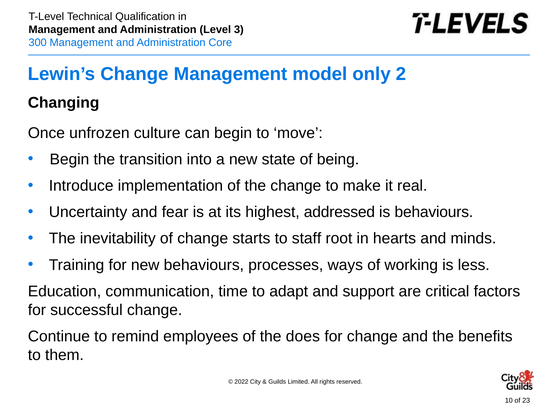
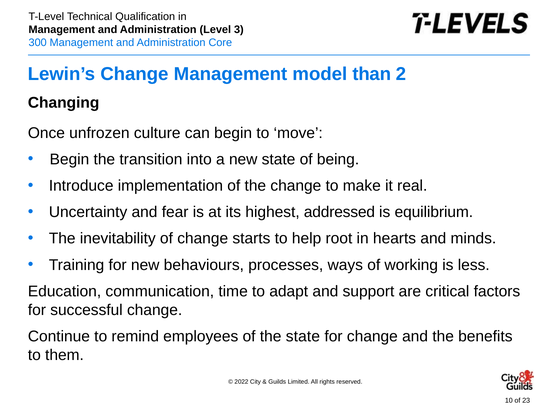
only: only -> than (372, 74)
is behaviours: behaviours -> equilibrium (434, 212)
staff: staff -> help (307, 238)
the does: does -> state (303, 336)
